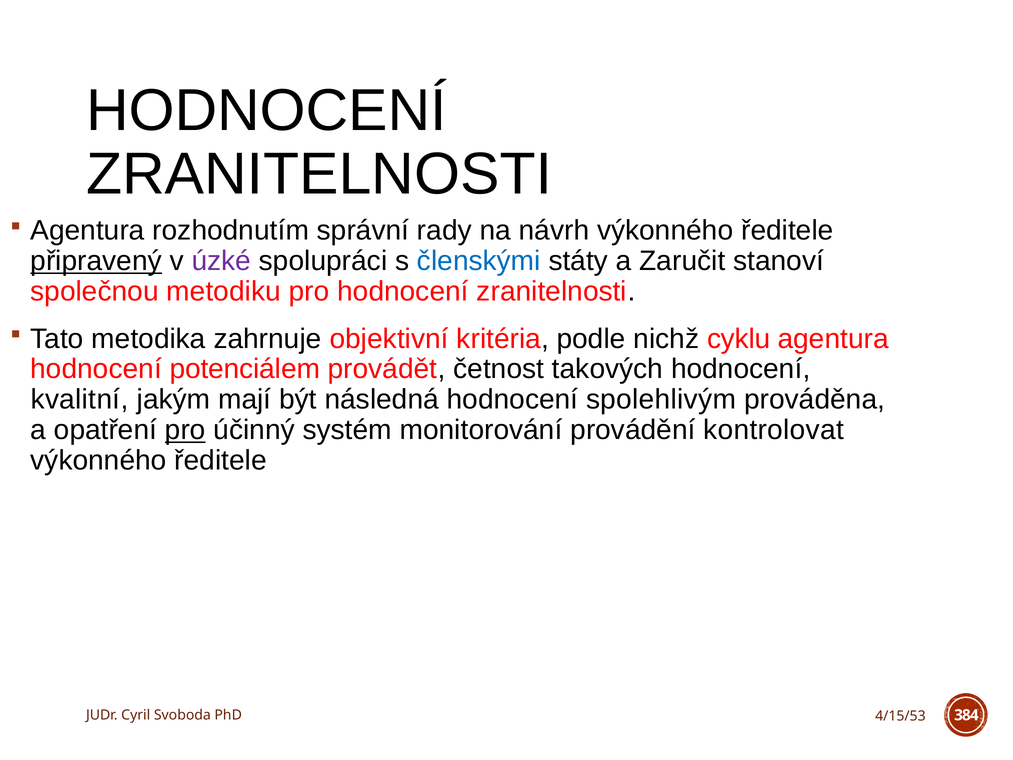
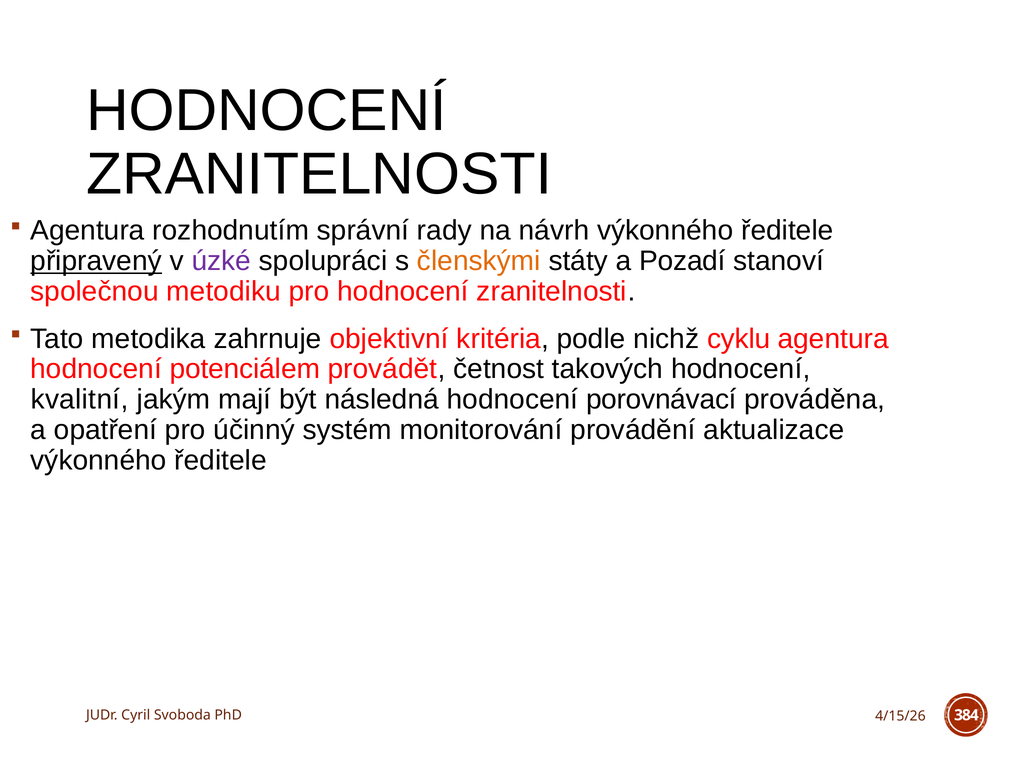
členskými colour: blue -> orange (479, 261)
Zaručit: Zaručit -> Pozadí (682, 261)
spolehlivým: spolehlivým -> porovnávací (661, 399)
pro underline: present -> none (185, 430)
kontrolovat: kontrolovat -> aktualizace (774, 430)
4/15/53: 4/15/53 -> 4/15/26 (900, 716)
